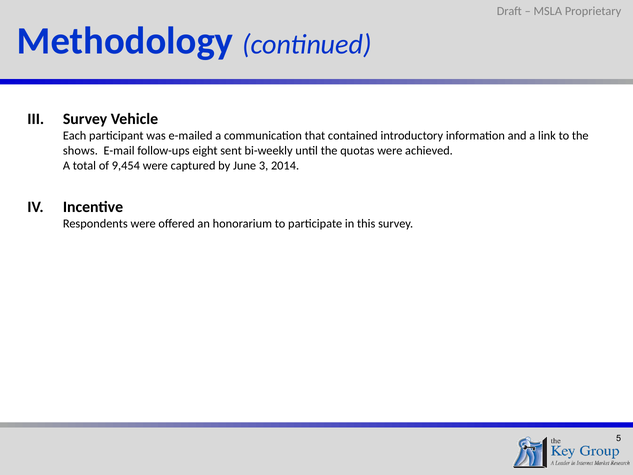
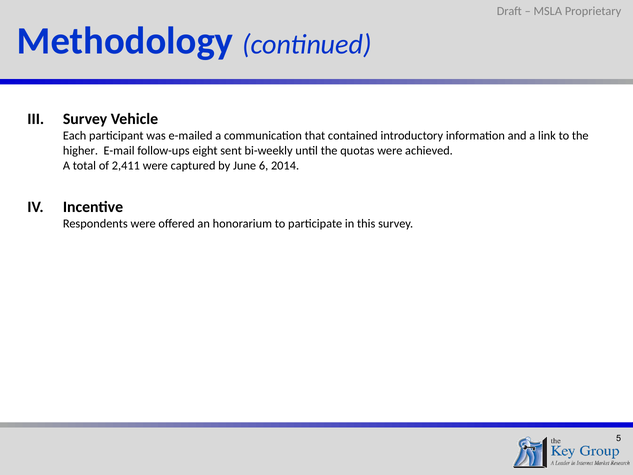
shows: shows -> higher (80, 151)
9,454: 9,454 -> 2,411 (126, 165)
3: 3 -> 6 (264, 165)
